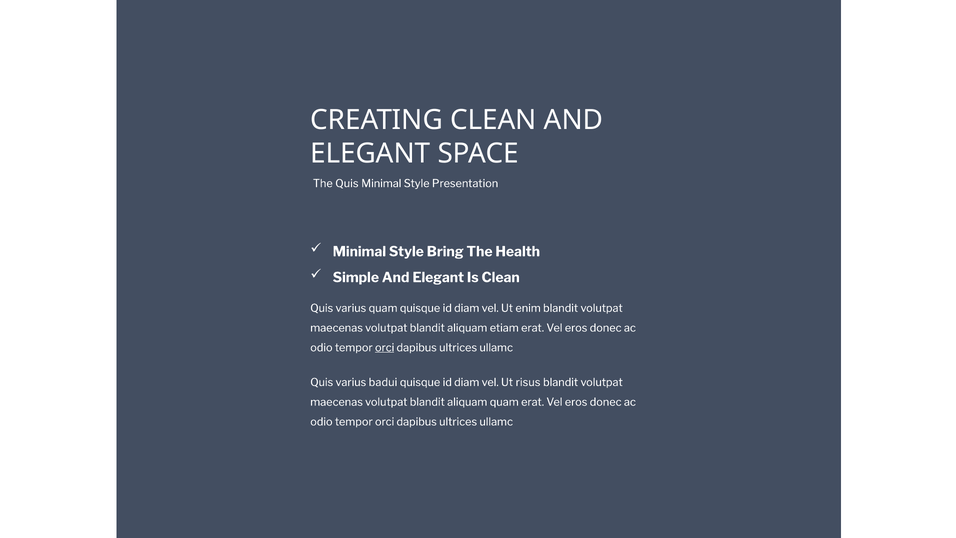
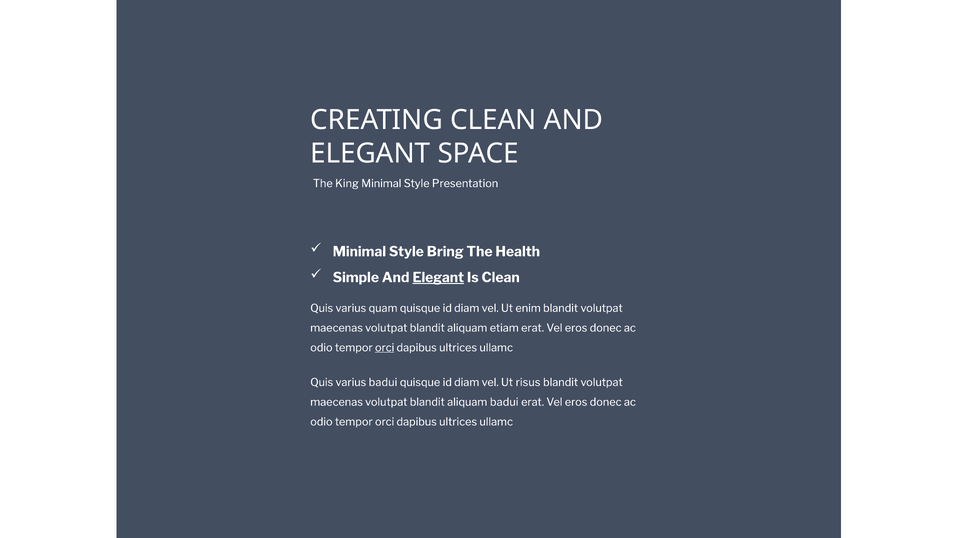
The Quis: Quis -> King (347, 183)
Elegant underline: none -> present (438, 277)
aliquam quam: quam -> badui (504, 402)
